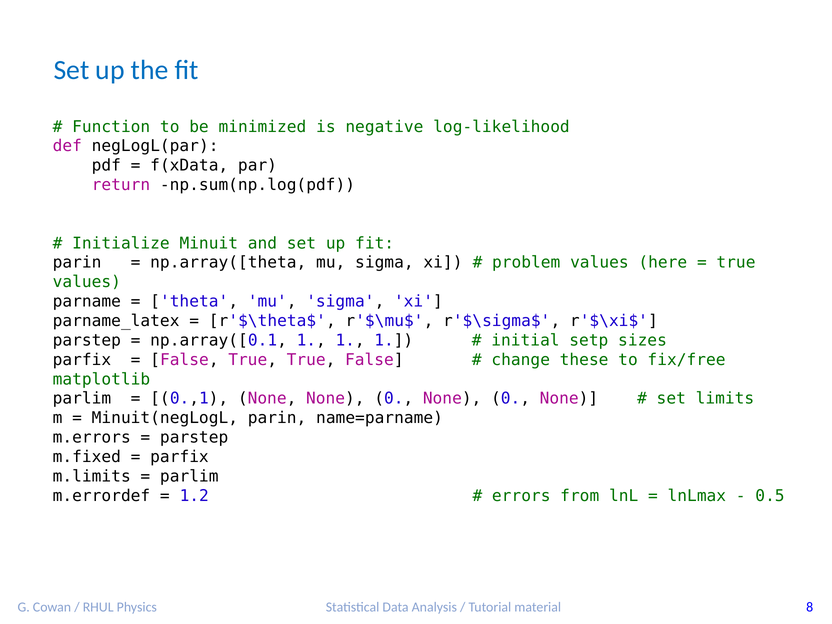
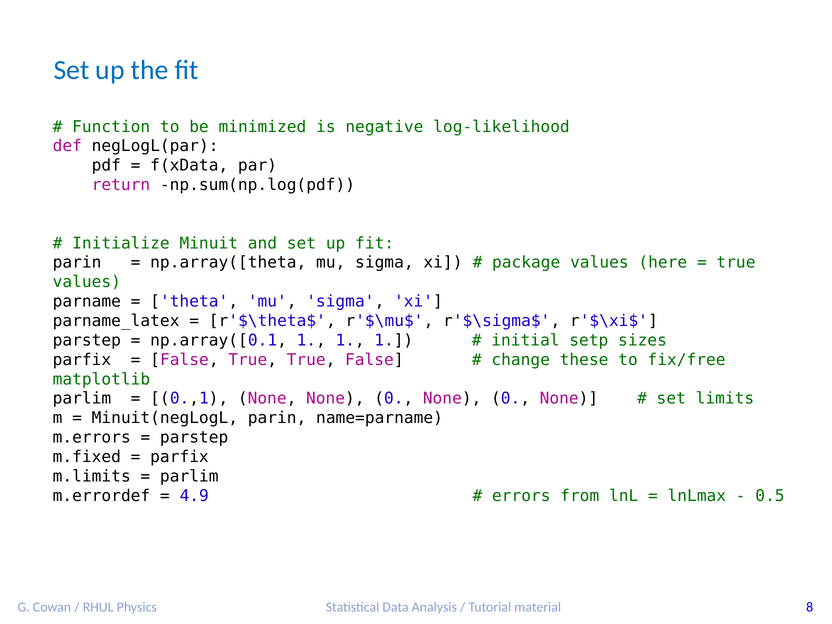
problem: problem -> package (526, 263)
1.2: 1.2 -> 4.9 (194, 496)
